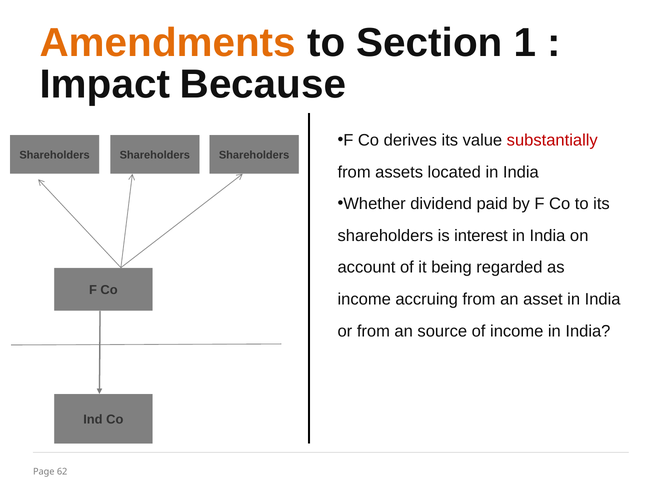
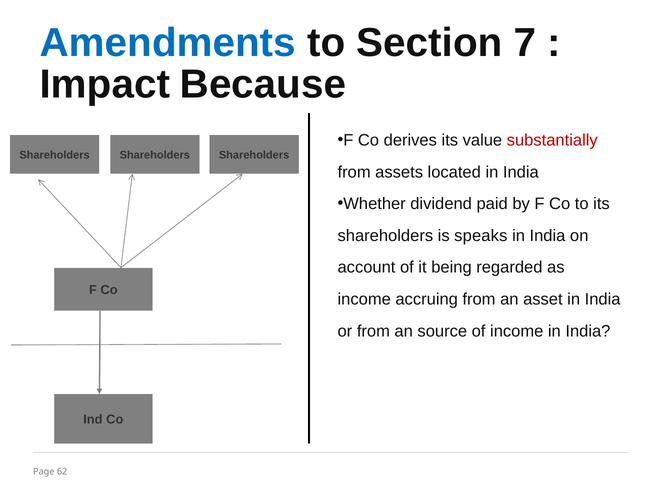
Amendments colour: orange -> blue (168, 43)
1: 1 -> 7 (525, 43)
interest: interest -> speaks (481, 235)
